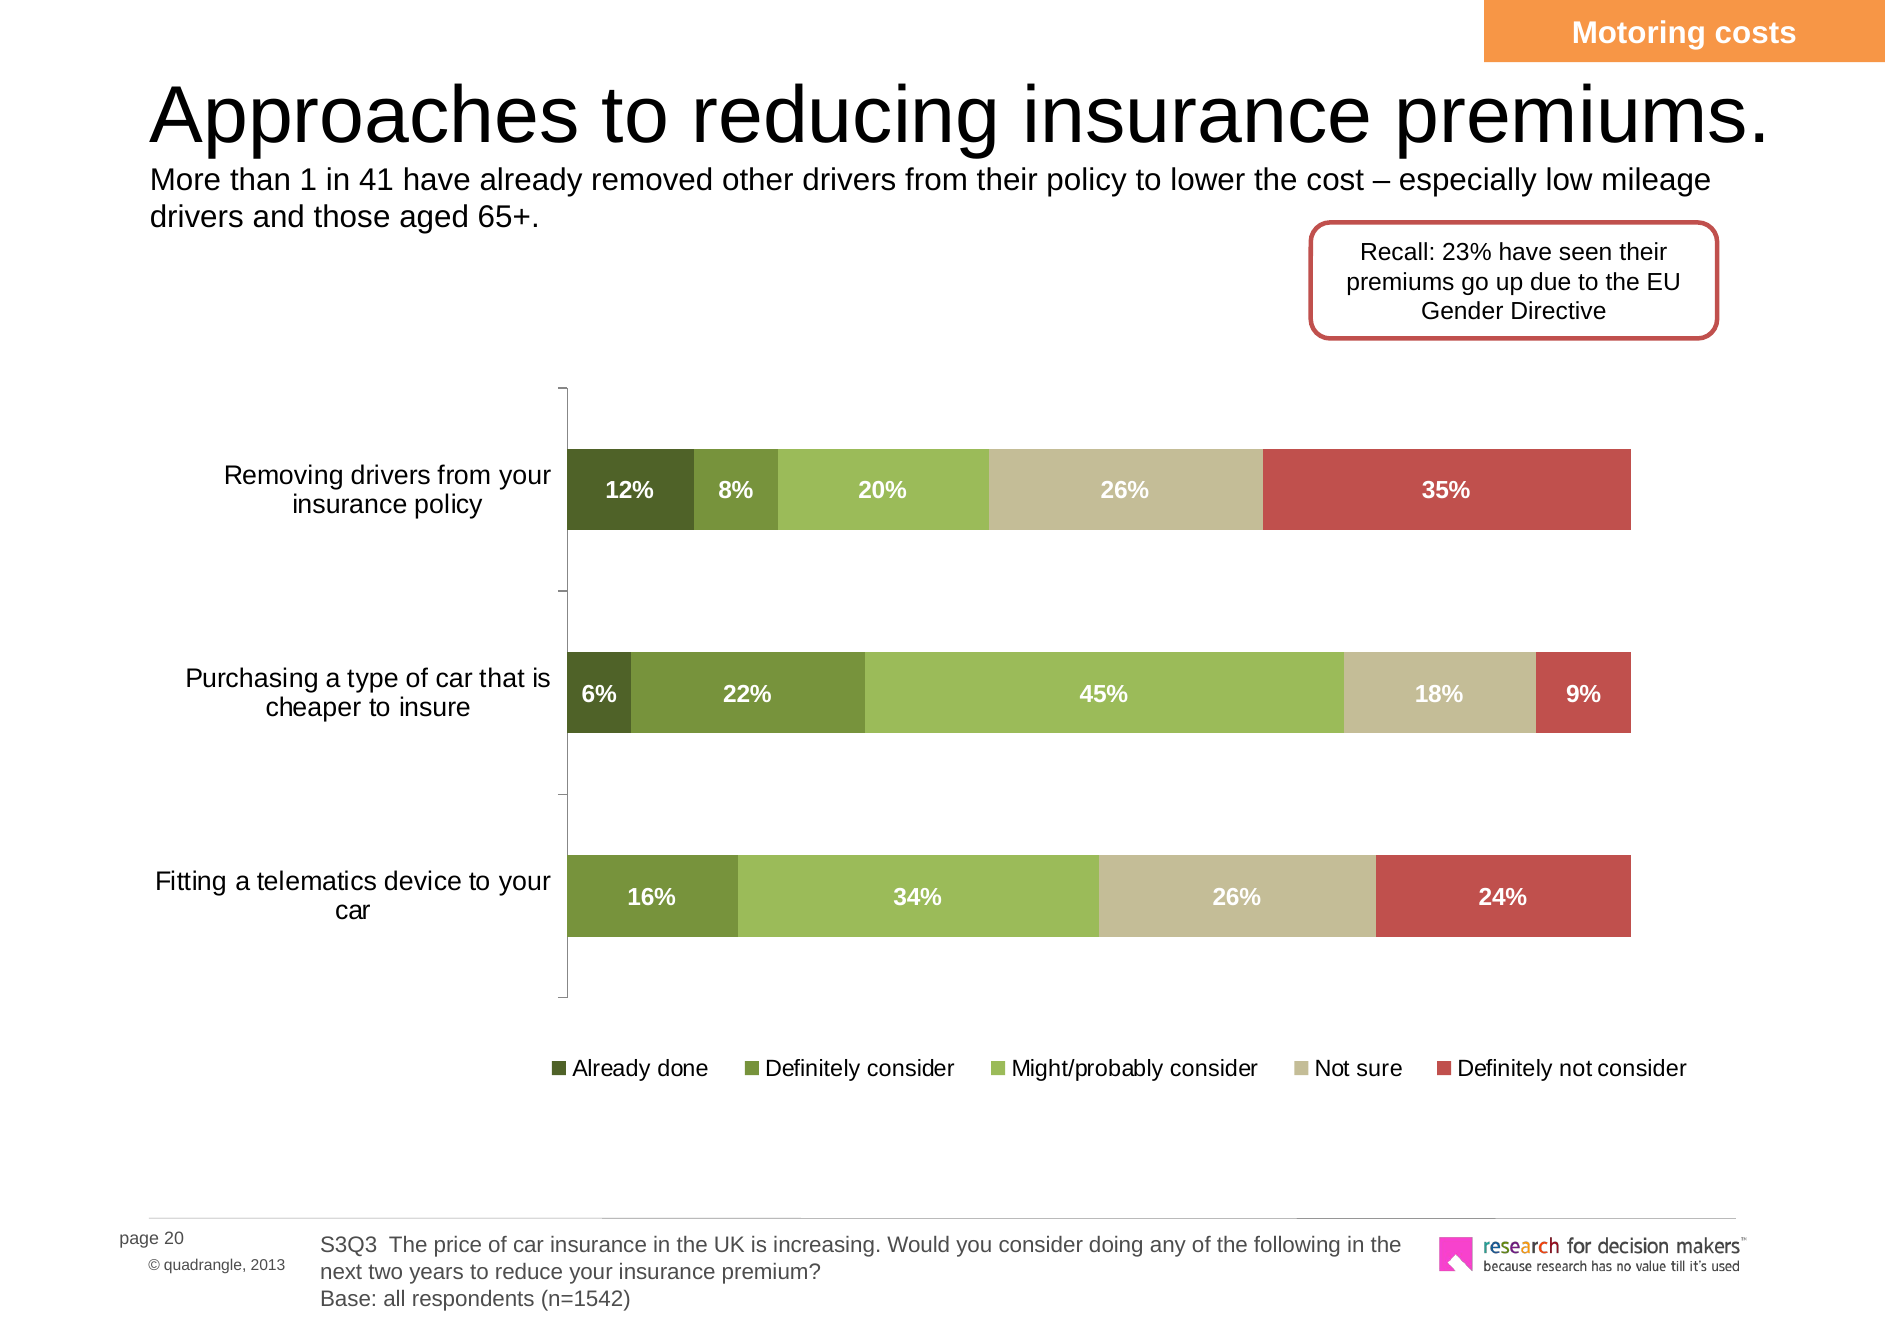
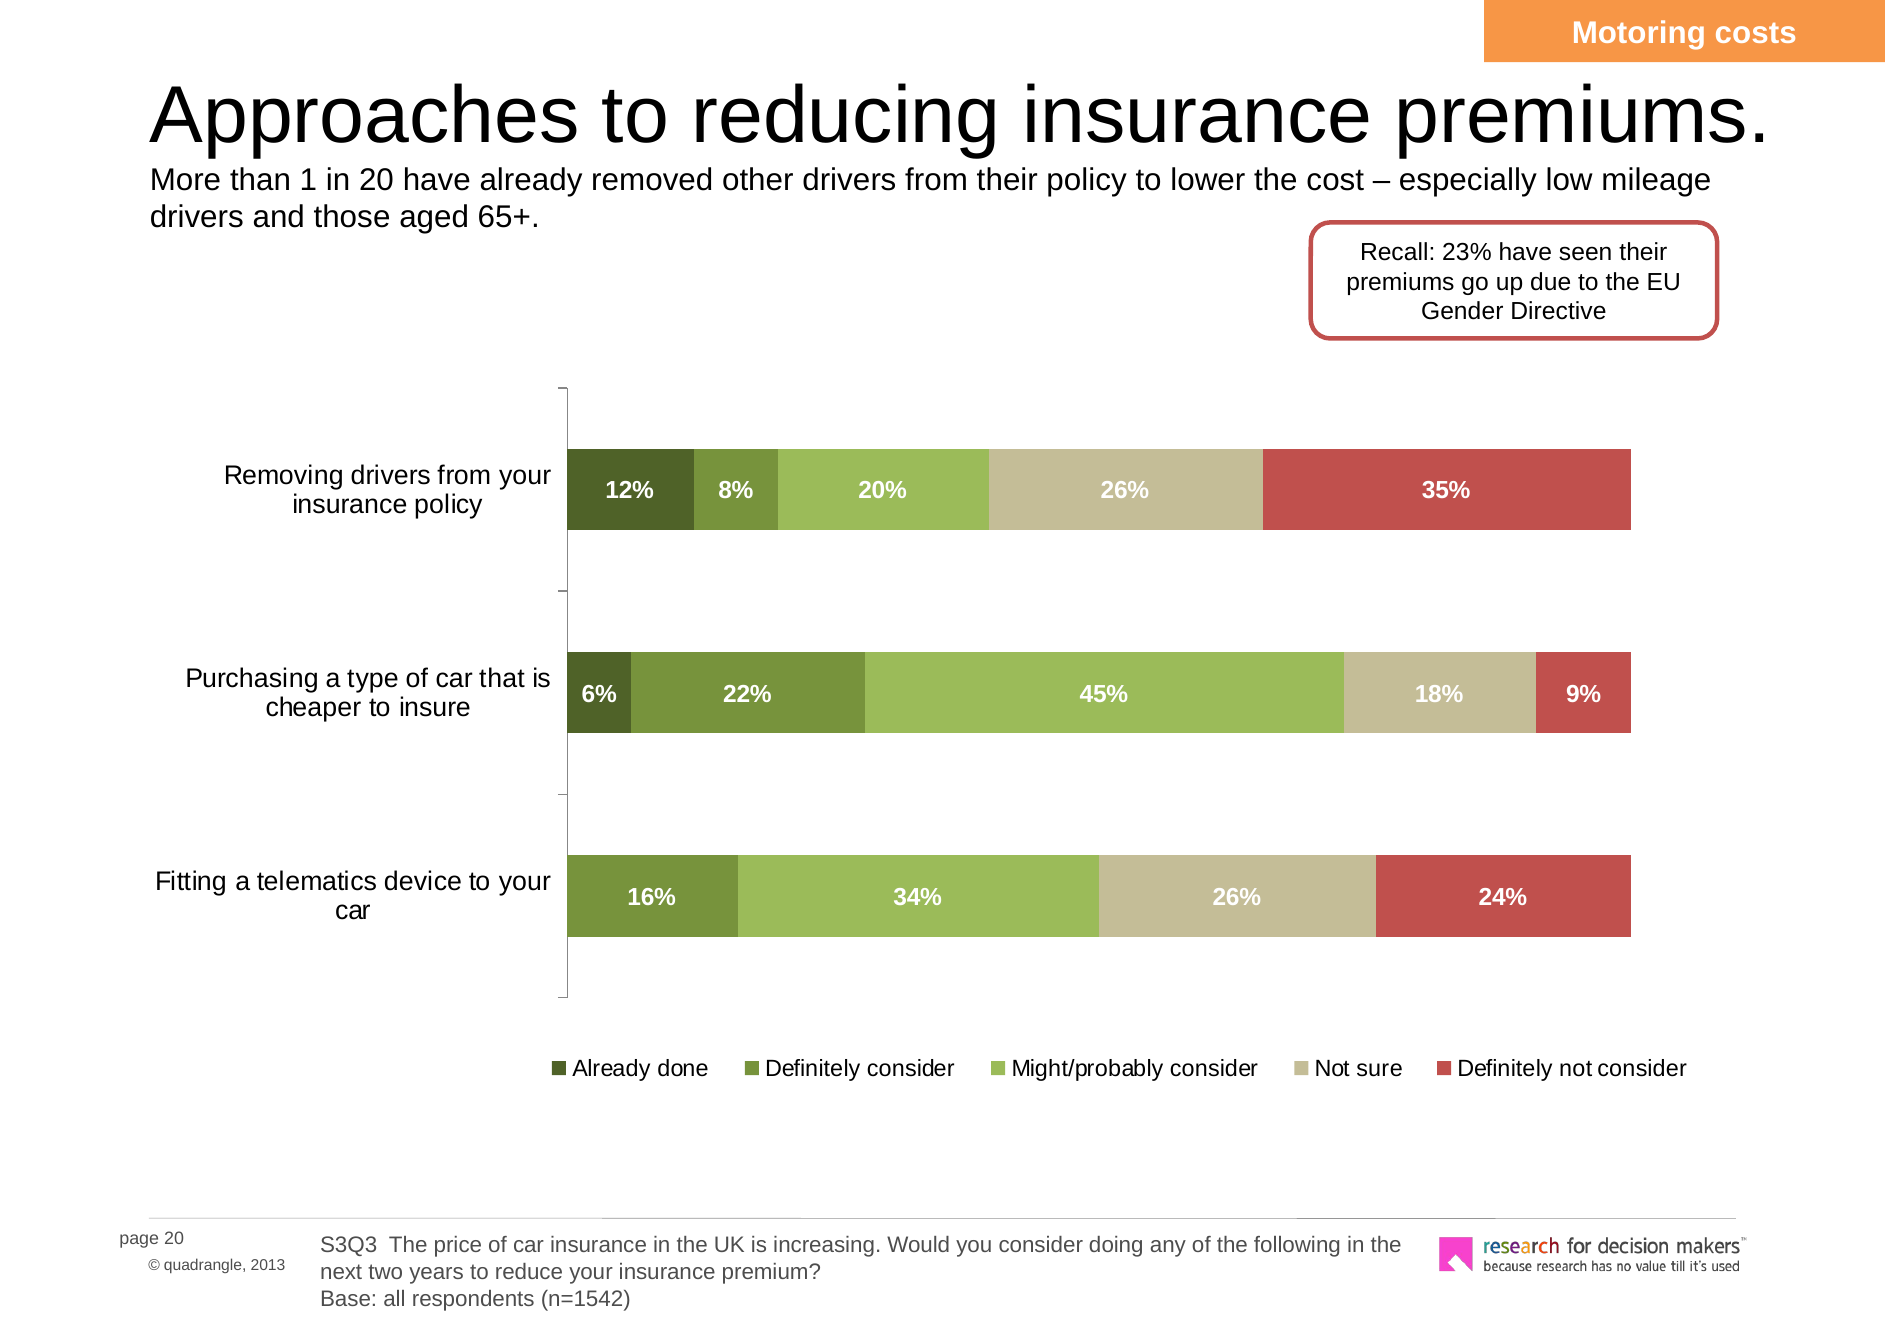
in 41: 41 -> 20 (376, 180)
